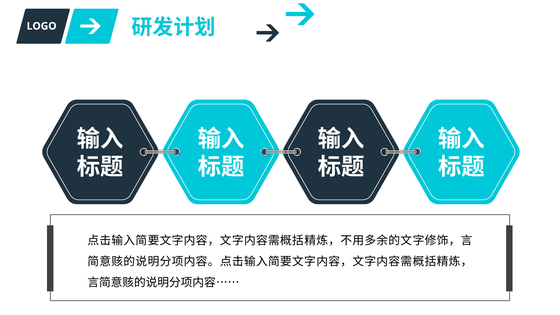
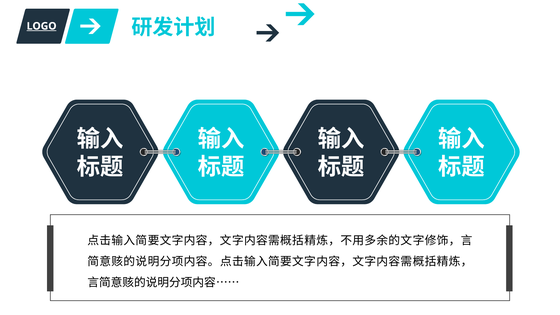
LOGO underline: none -> present (42, 26)
